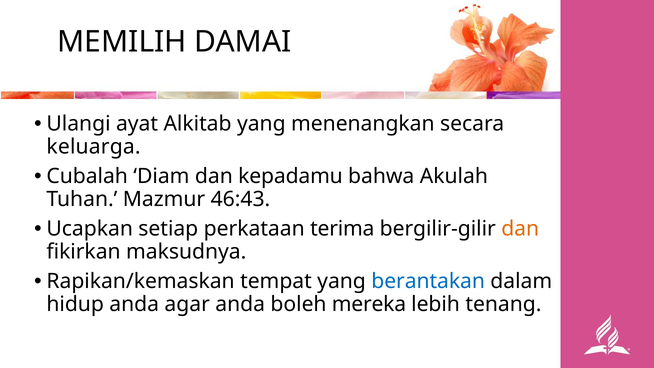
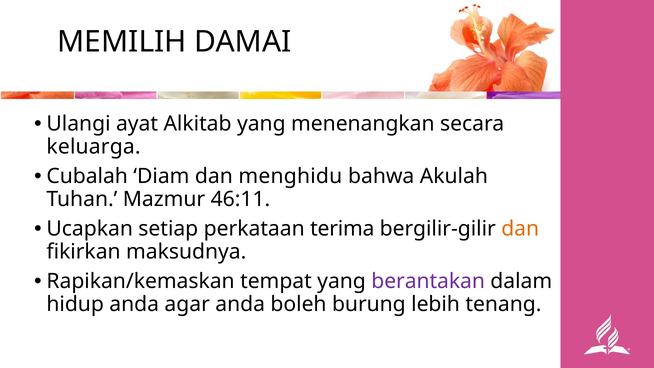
kepadamu: kepadamu -> menghidu (290, 176)
46:43: 46:43 -> 46:11 (240, 199)
berantakan colour: blue -> purple (428, 281)
mereka: mereka -> burung (369, 304)
